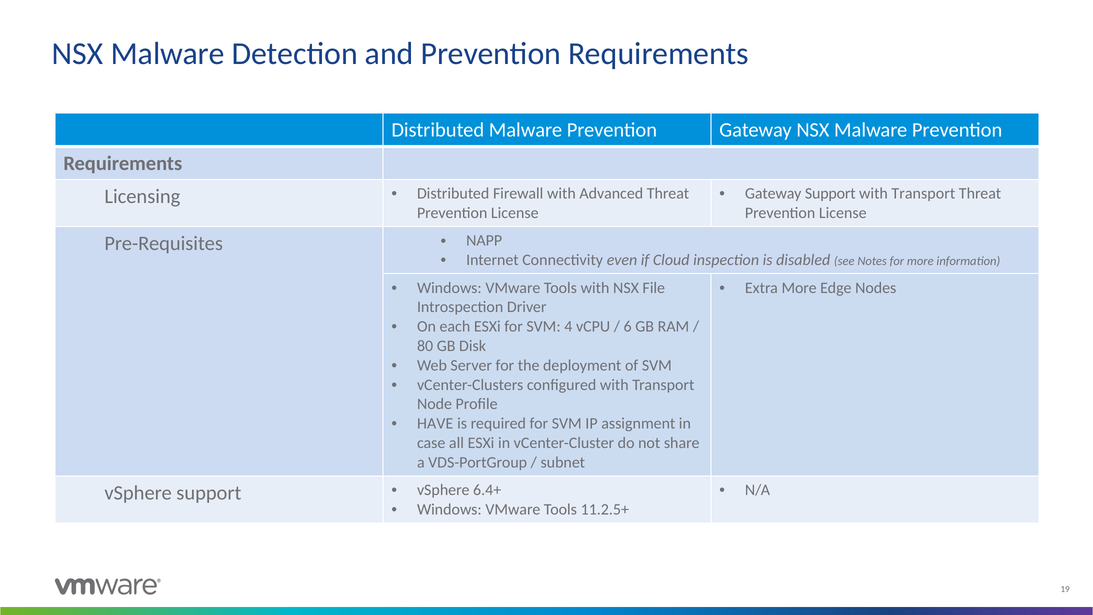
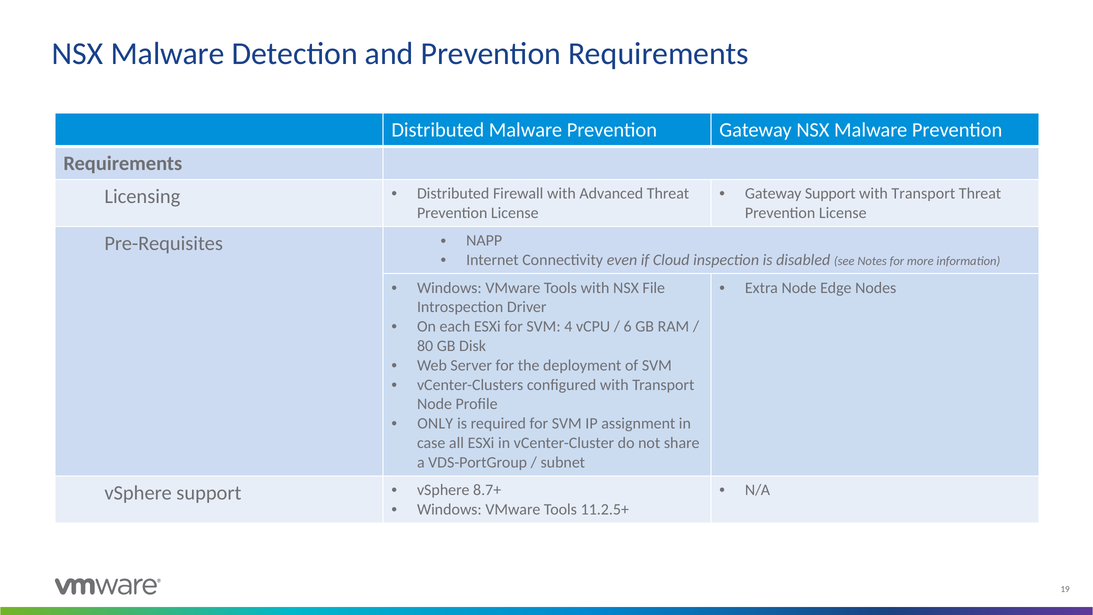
Extra More: More -> Node (799, 288)
HAVE: HAVE -> ONLY (435, 423)
6.4+: 6.4+ -> 8.7+ (487, 490)
